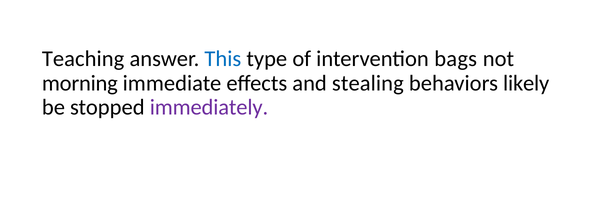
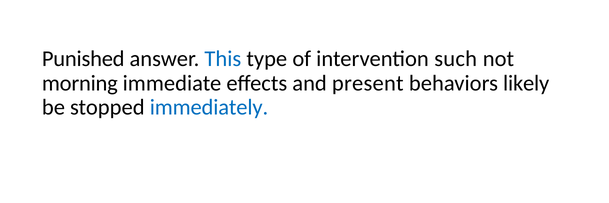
Teaching: Teaching -> Punished (83, 59)
bags: bags -> such (456, 59)
stealing: stealing -> present (368, 83)
immediately colour: purple -> blue (209, 107)
